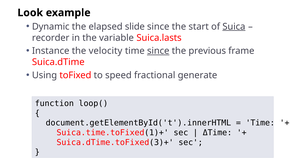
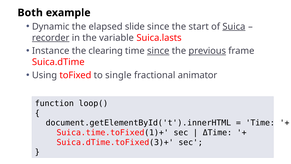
Look: Look -> Both (30, 13)
recorder underline: none -> present (51, 38)
velocity: velocity -> clearing (106, 51)
previous underline: none -> present (207, 51)
speed: speed -> single (118, 75)
generate: generate -> animator (198, 75)
